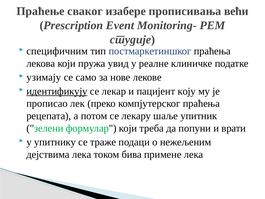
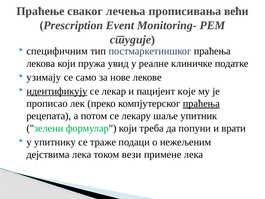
изабере: изабере -> лечења (126, 11)
коју: коју -> које (187, 91)
праћења underline: none -> present (201, 103)
бива: бива -> вези (132, 154)
